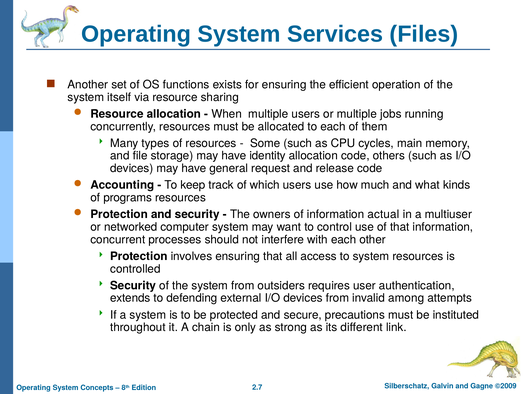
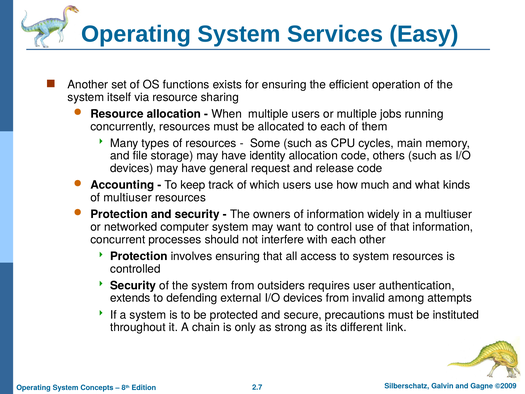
Files: Files -> Easy (424, 34)
of programs: programs -> multiuser (128, 198)
actual: actual -> widely (384, 214)
